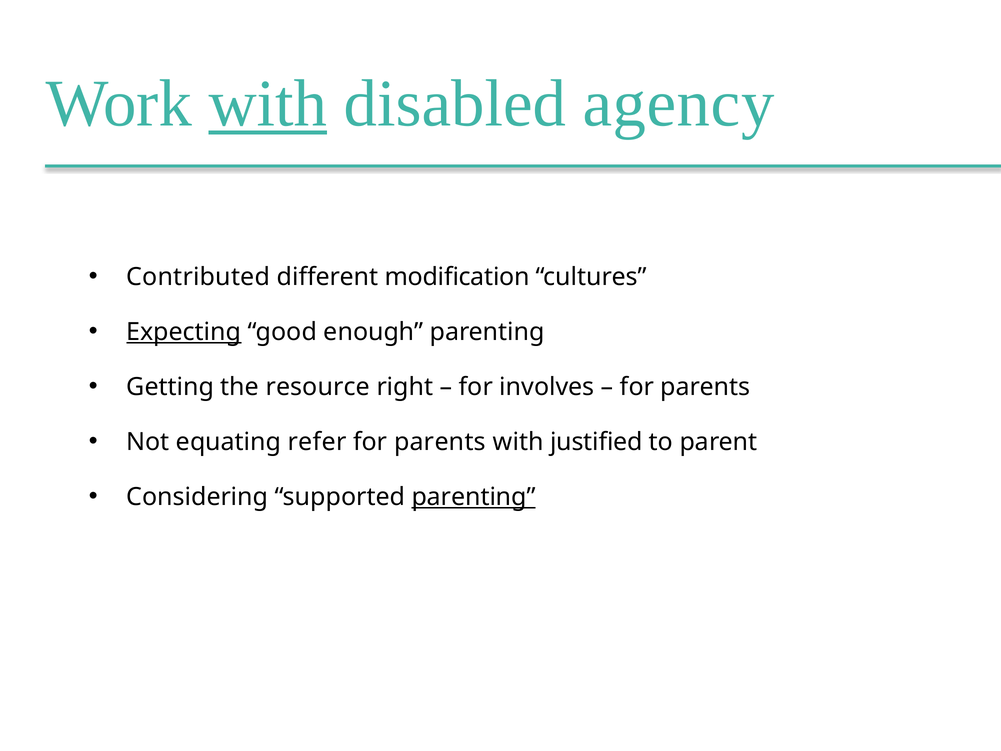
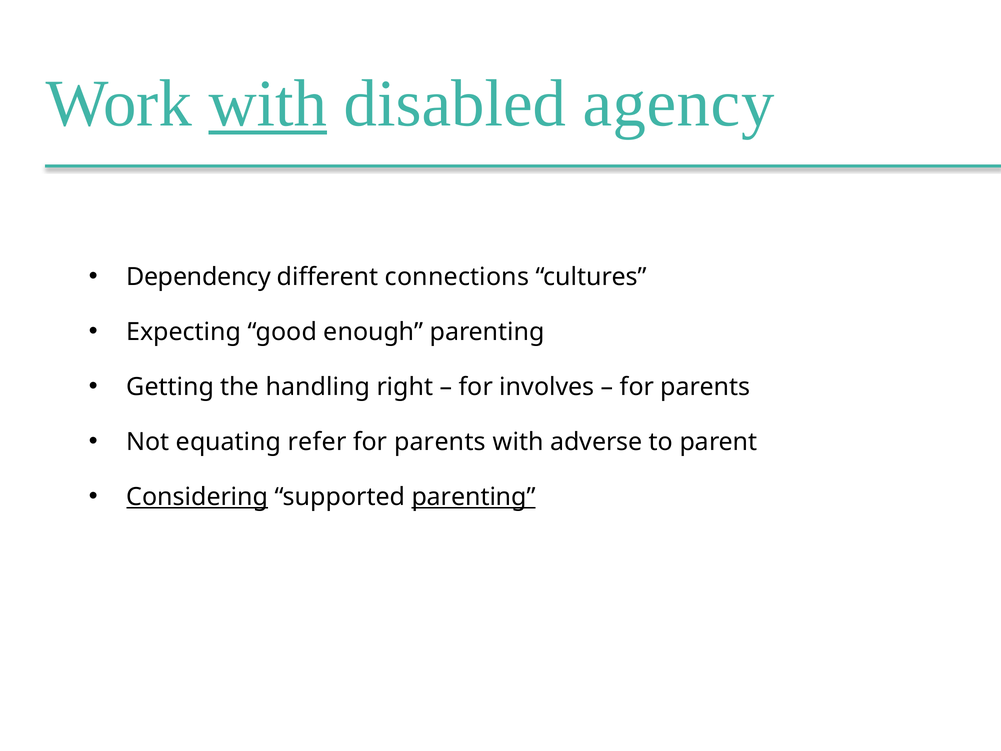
Contributed: Contributed -> Dependency (198, 277)
modification: modification -> connections (457, 277)
Expecting underline: present -> none (184, 332)
resource: resource -> handling (318, 387)
justified: justified -> adverse (596, 442)
Considering underline: none -> present (197, 497)
